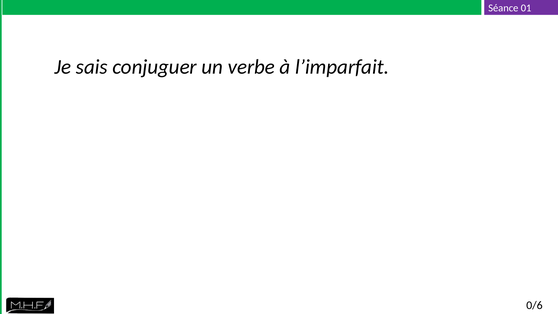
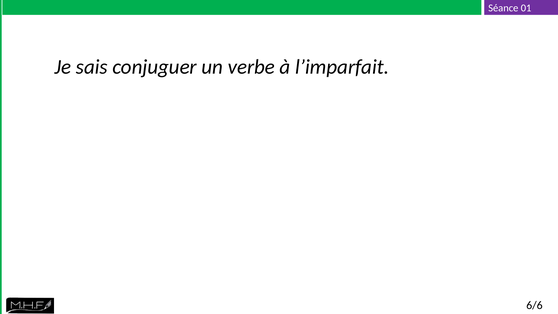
0/6: 0/6 -> 6/6 (534, 305)
